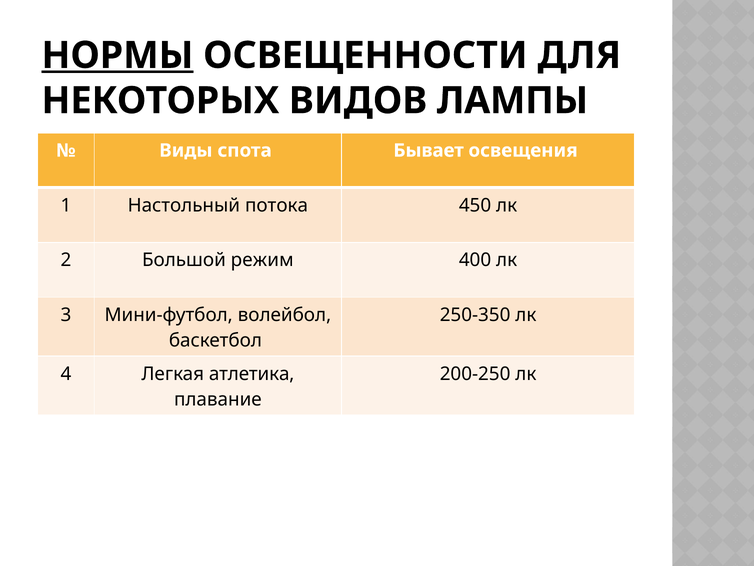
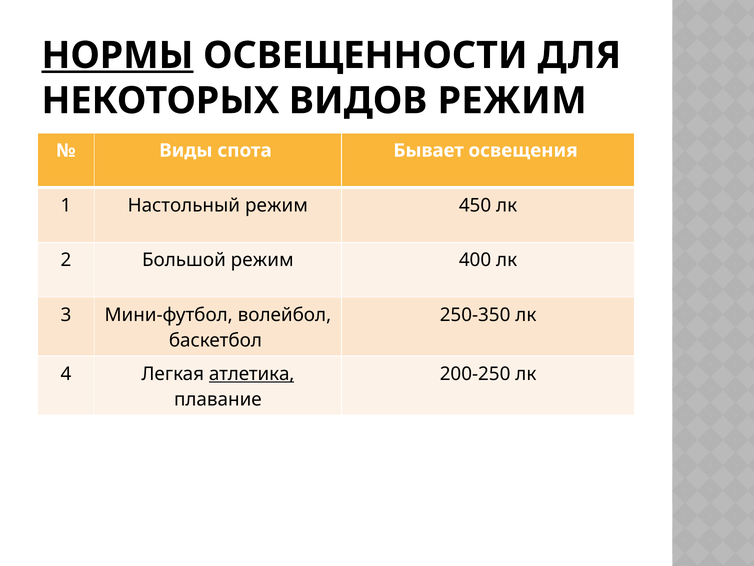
ВИДОВ ЛАМПЫ: ЛАМПЫ -> РЕЖИМ (512, 101)
Настольный потока: потока -> режим (276, 205)
атлетика underline: none -> present (252, 373)
